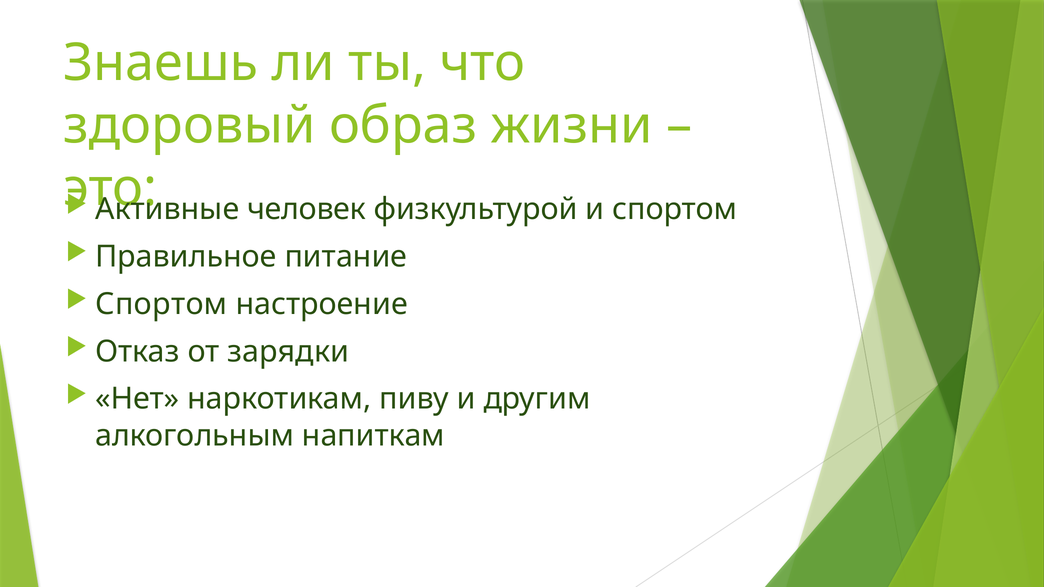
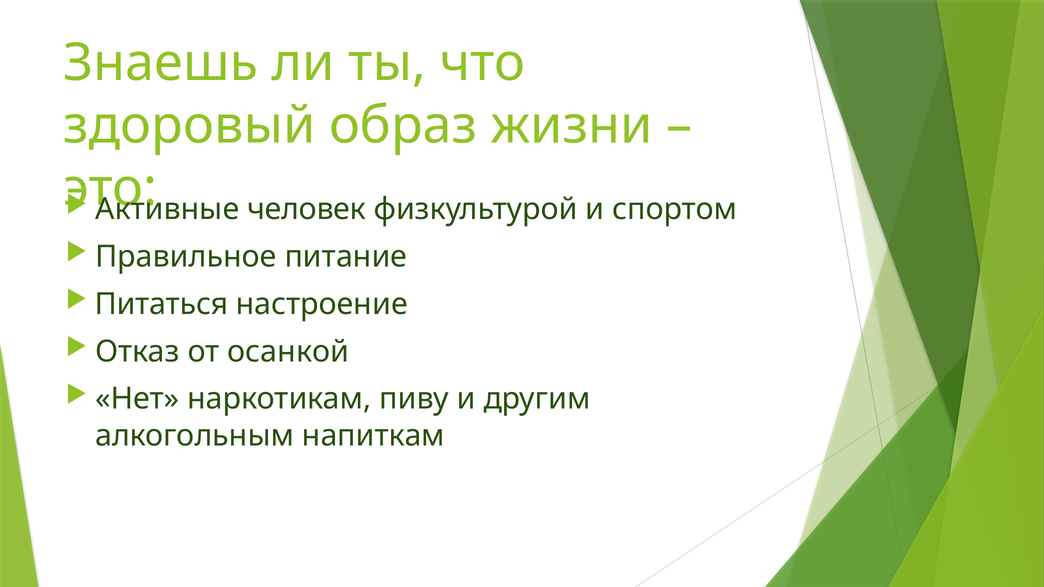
Спортом: Спортом -> Питаться (162, 304)
зарядки: зарядки -> осанкой (288, 352)
